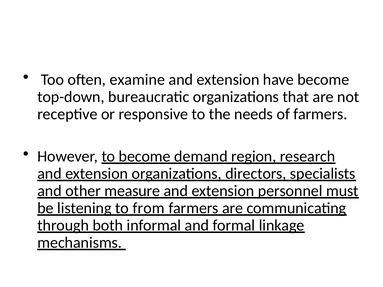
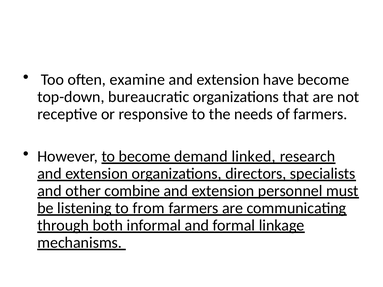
region: region -> linked (254, 157)
measure: measure -> combine (132, 191)
